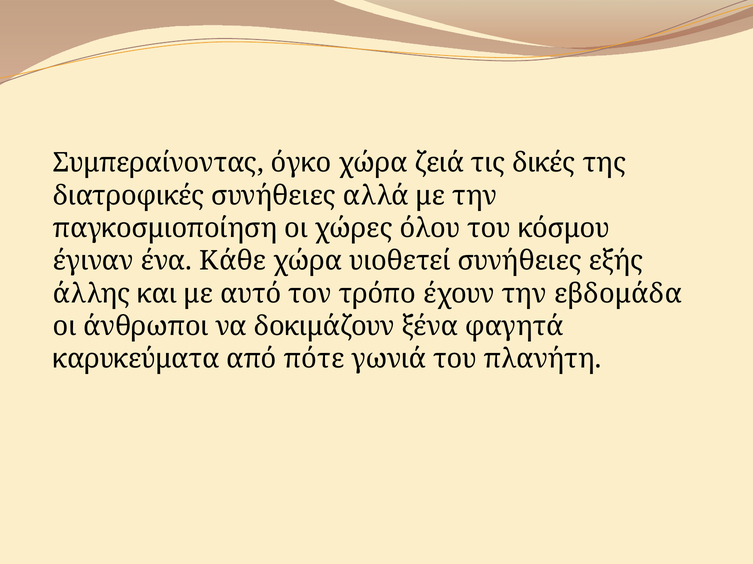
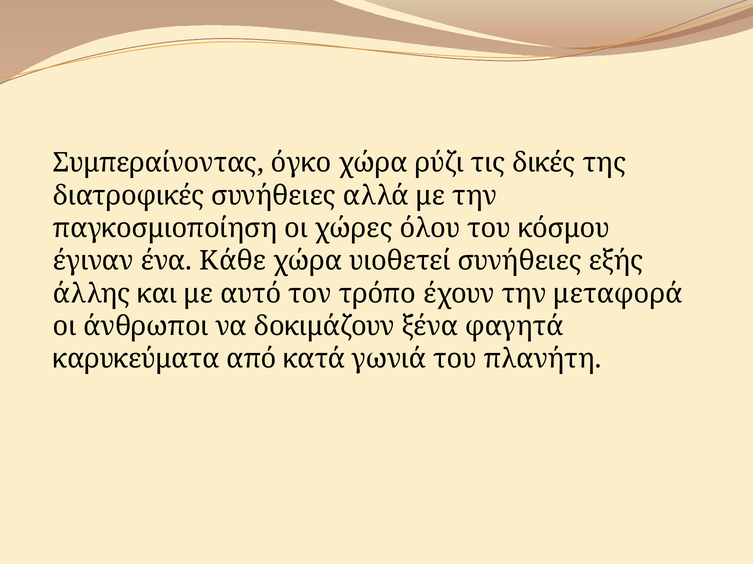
ζειά: ζειά -> ρύζι (439, 163)
εβδομάδα: εβδομάδα -> μεταφορά (618, 294)
πότε: πότε -> κατά (314, 359)
